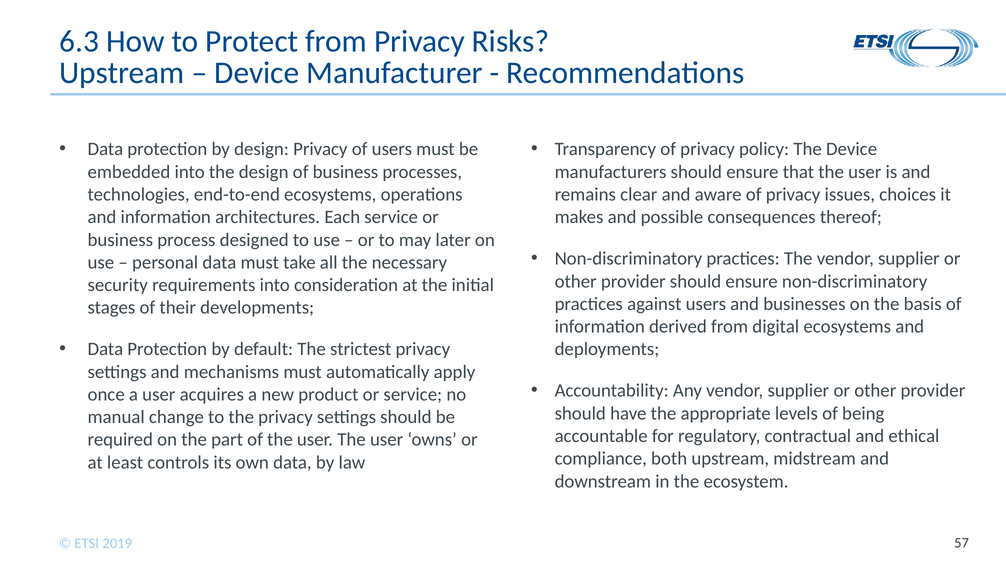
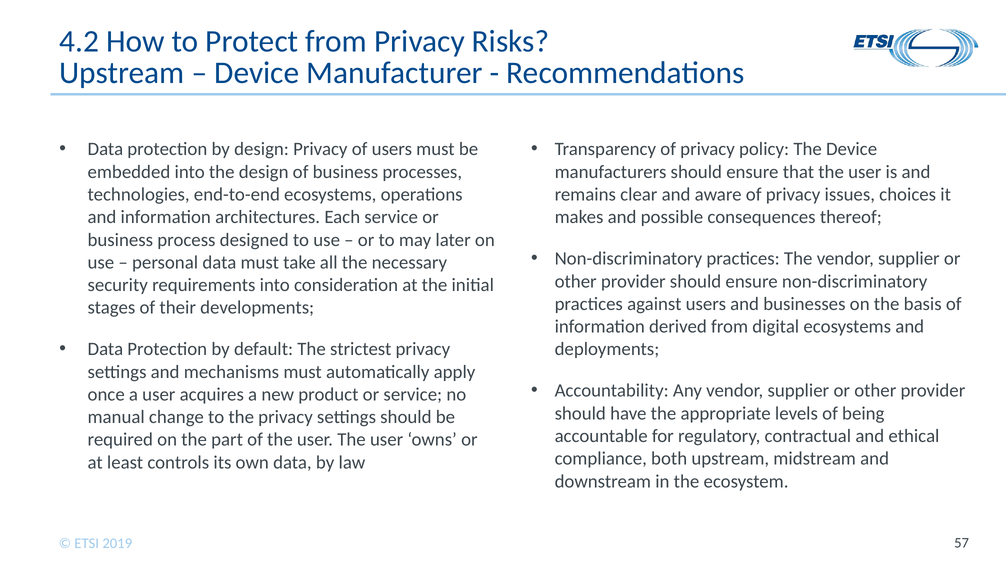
6.3: 6.3 -> 4.2 (79, 42)
